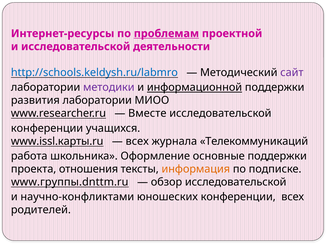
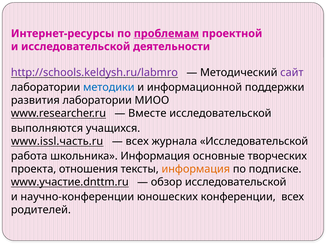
http://schools.keldysh.ru/labmro colour: blue -> purple (94, 73)
методики colour: purple -> blue (109, 88)
информационной underline: present -> none (194, 88)
конференции: конференции -> выполняются (47, 128)
www.issl.карты.ru: www.issl.карты.ru -> www.issl.часть.ru (57, 142)
журнала Телекоммуникаций: Телекоммуникаций -> Исследовательской (254, 142)
школьника Оформление: Оформление -> Информация (155, 156)
основные поддержки: поддержки -> творческих (277, 156)
www.группы.dnttm.ru: www.группы.dnttm.ru -> www.участие.dnttm.ru (70, 182)
научно-конфликтами: научно-конфликтами -> научно-конференции (77, 197)
